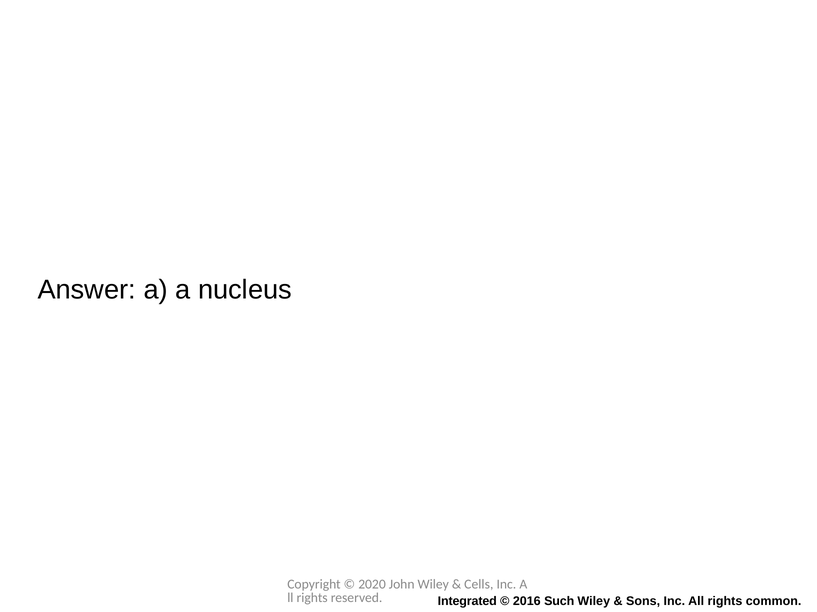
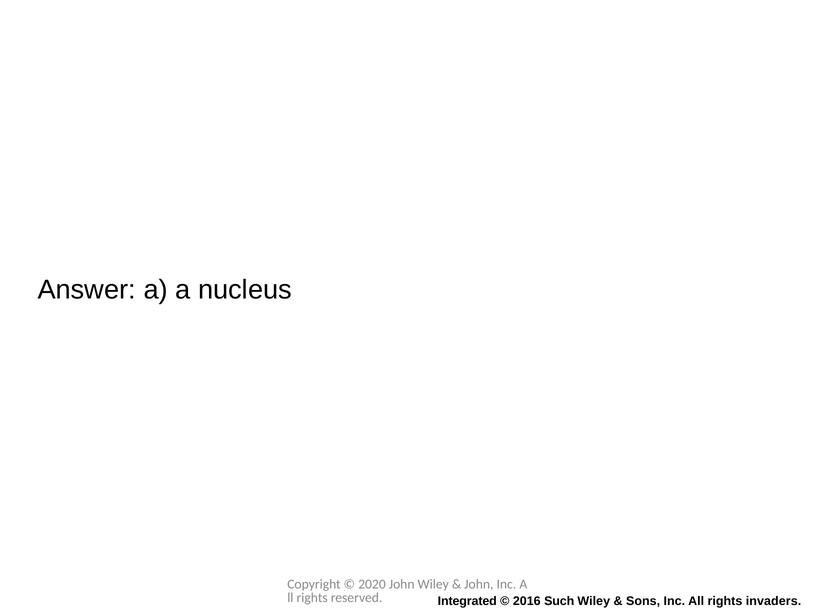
Cells: Cells -> John (479, 585)
common: common -> invaders (774, 602)
